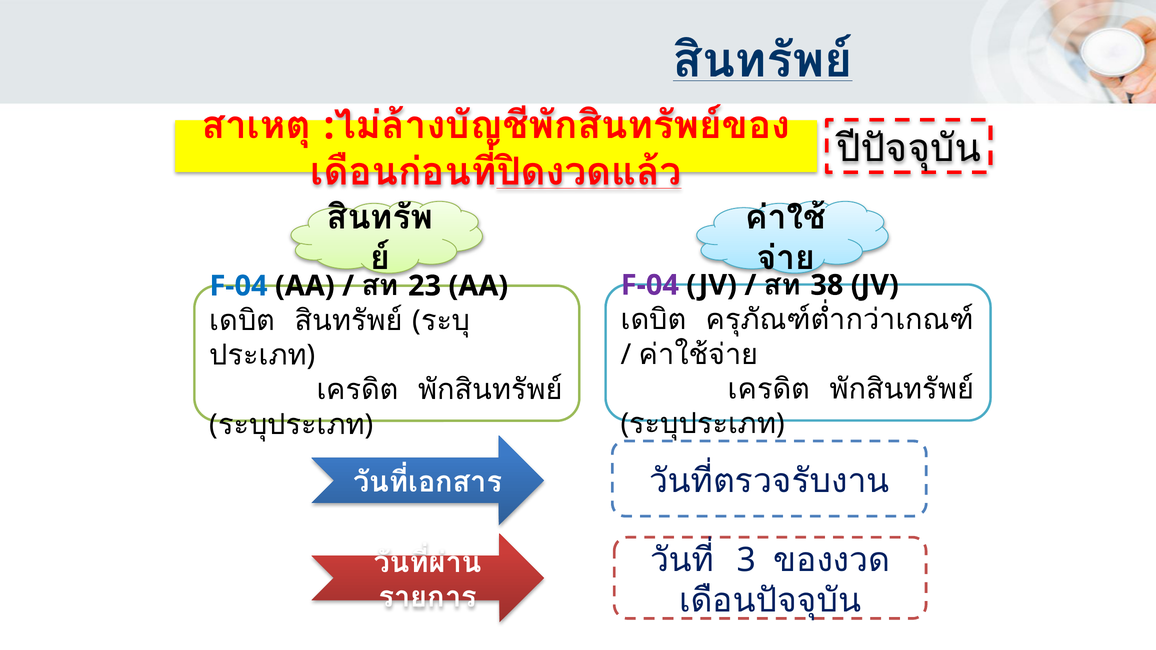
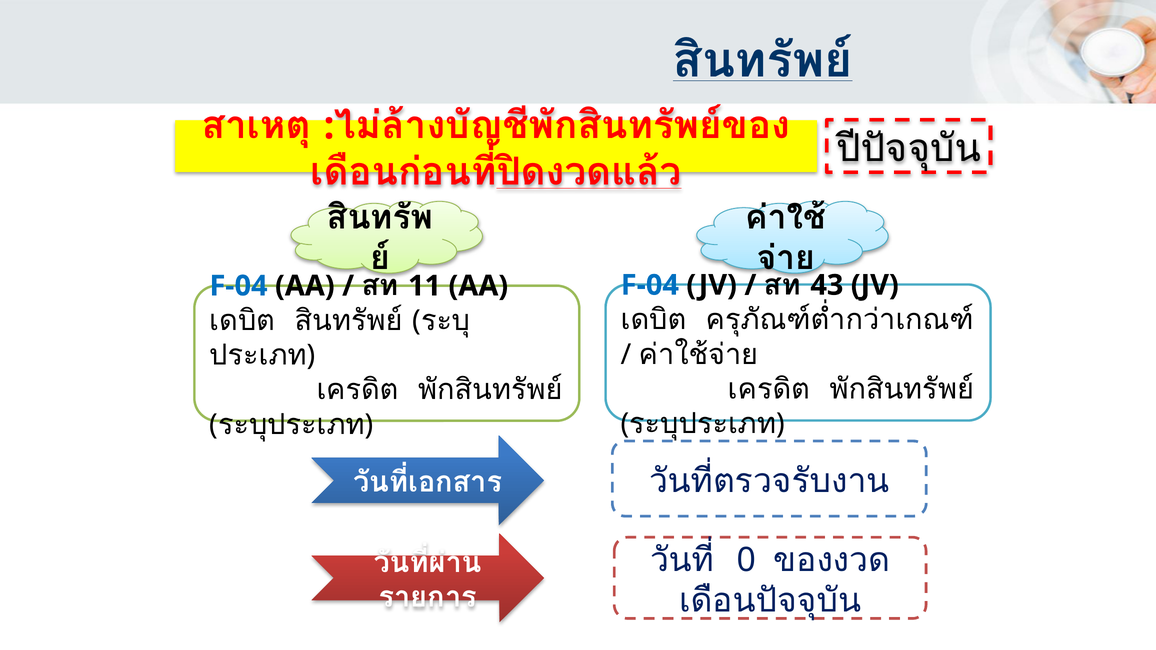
F-04 colour: purple -> blue (650, 285)
38: 38 -> 43 (827, 285)
23: 23 -> 11 (425, 286)
3: 3 -> 0 (746, 560)
